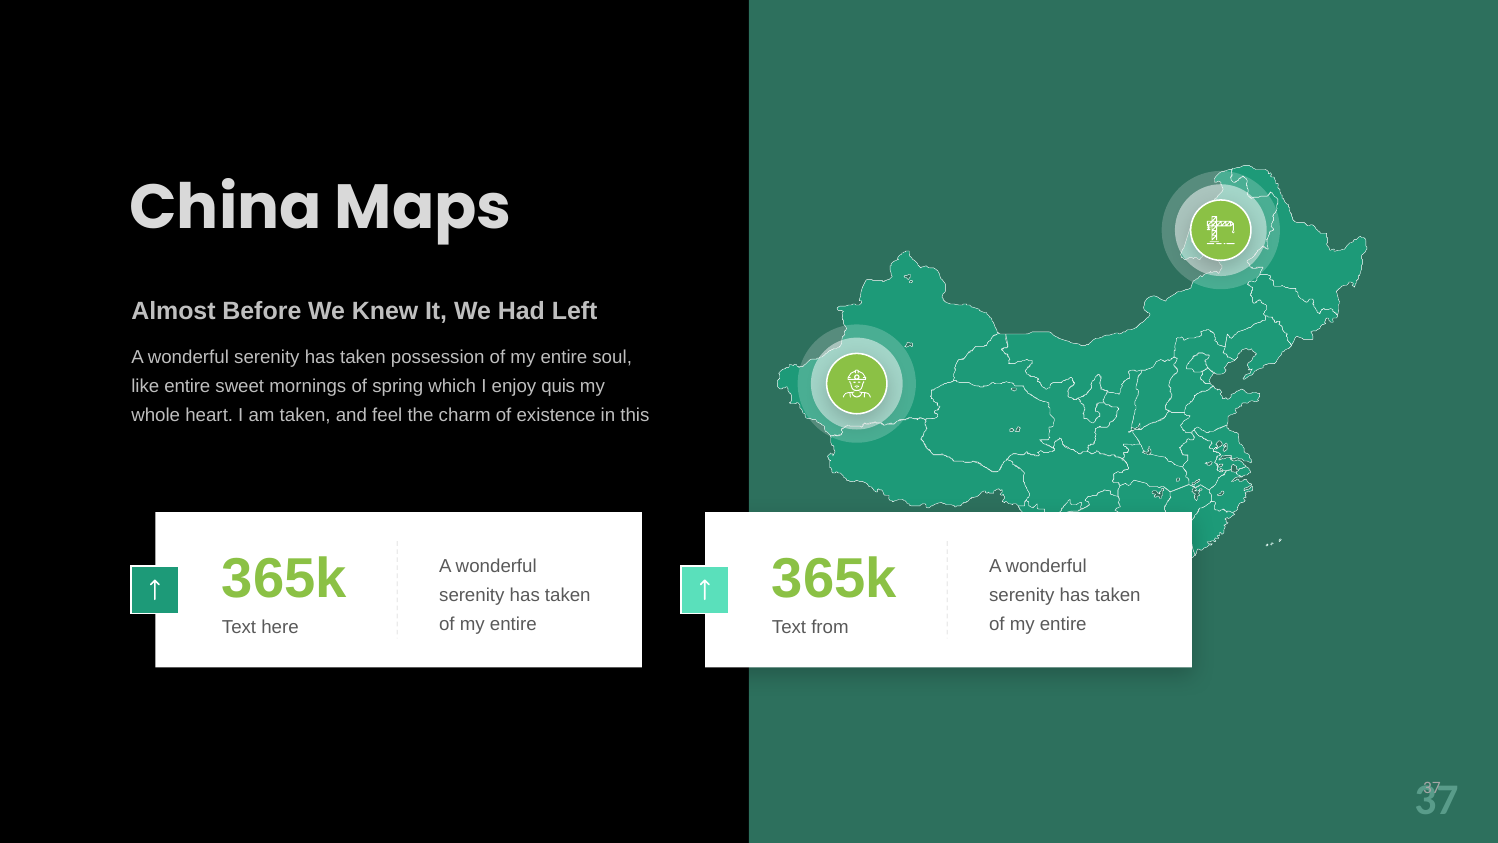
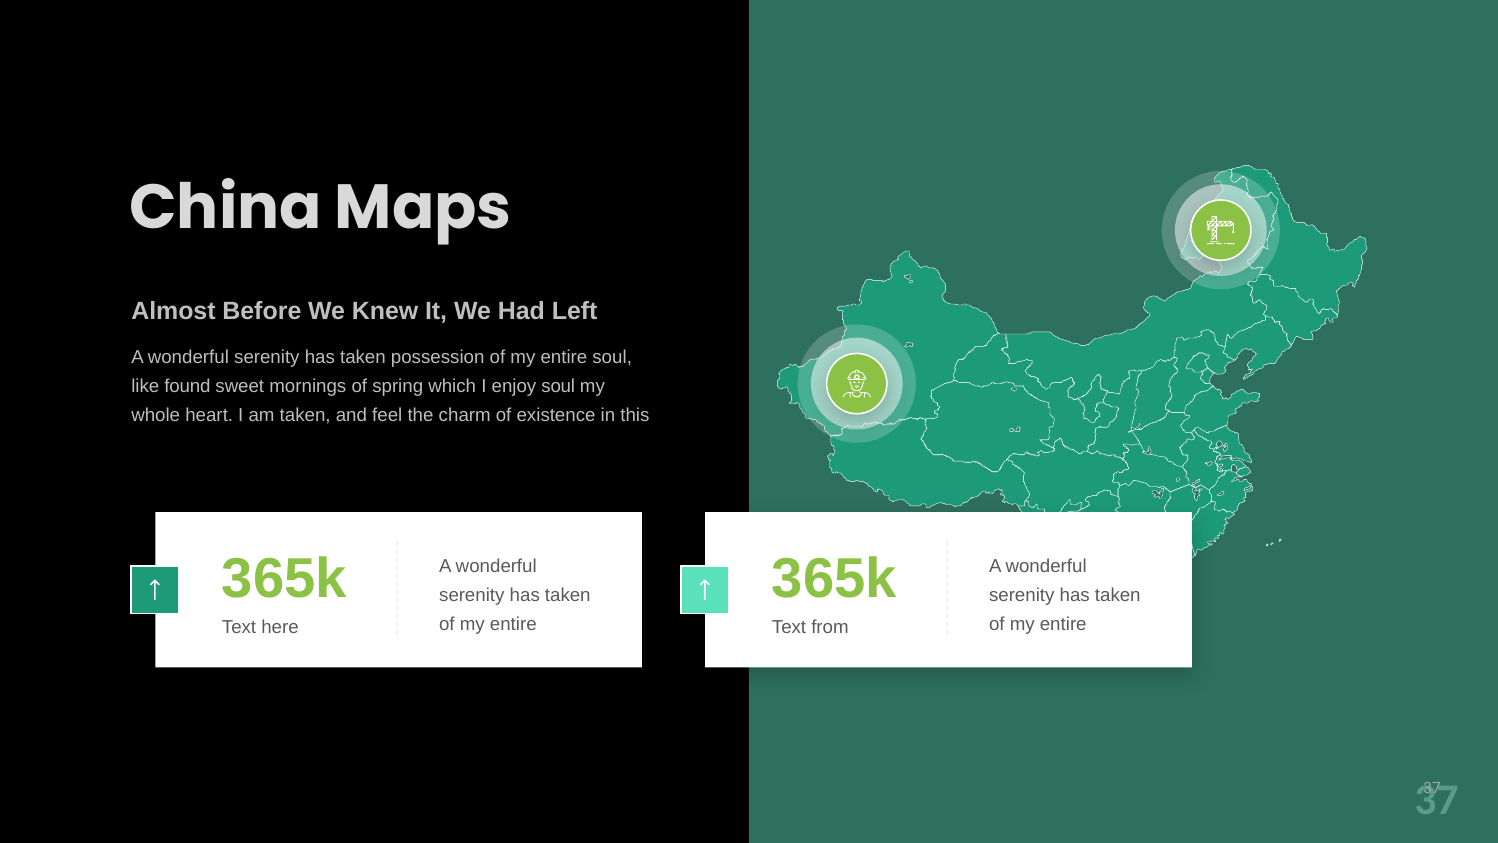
like entire: entire -> found (187, 386)
enjoy quis: quis -> soul (558, 386)
